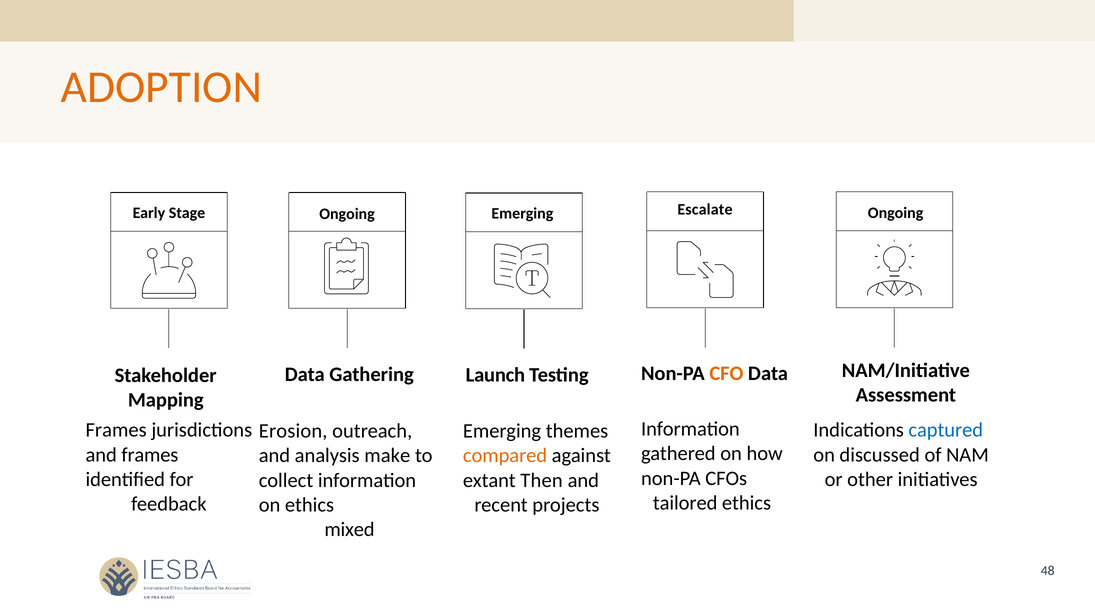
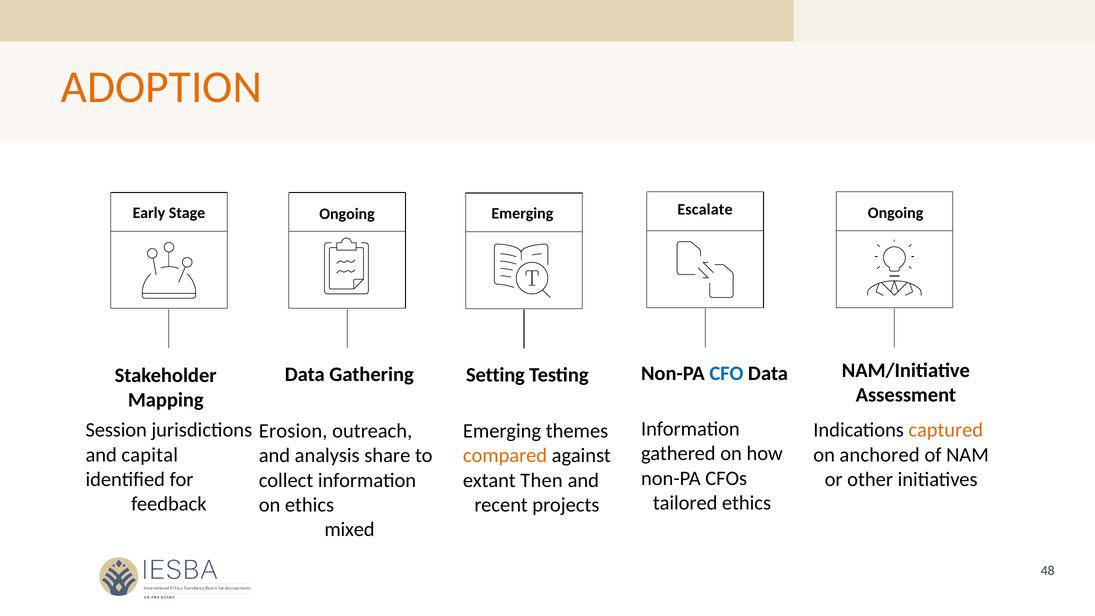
Launch: Launch -> Setting (495, 375)
CFO colour: orange -> blue (726, 373)
Frames: Frames -> Session (116, 430)
captured colour: blue -> orange (946, 430)
and frames: frames -> capital (150, 455)
discussed: discussed -> anchored (880, 455)
make: make -> share (387, 456)
